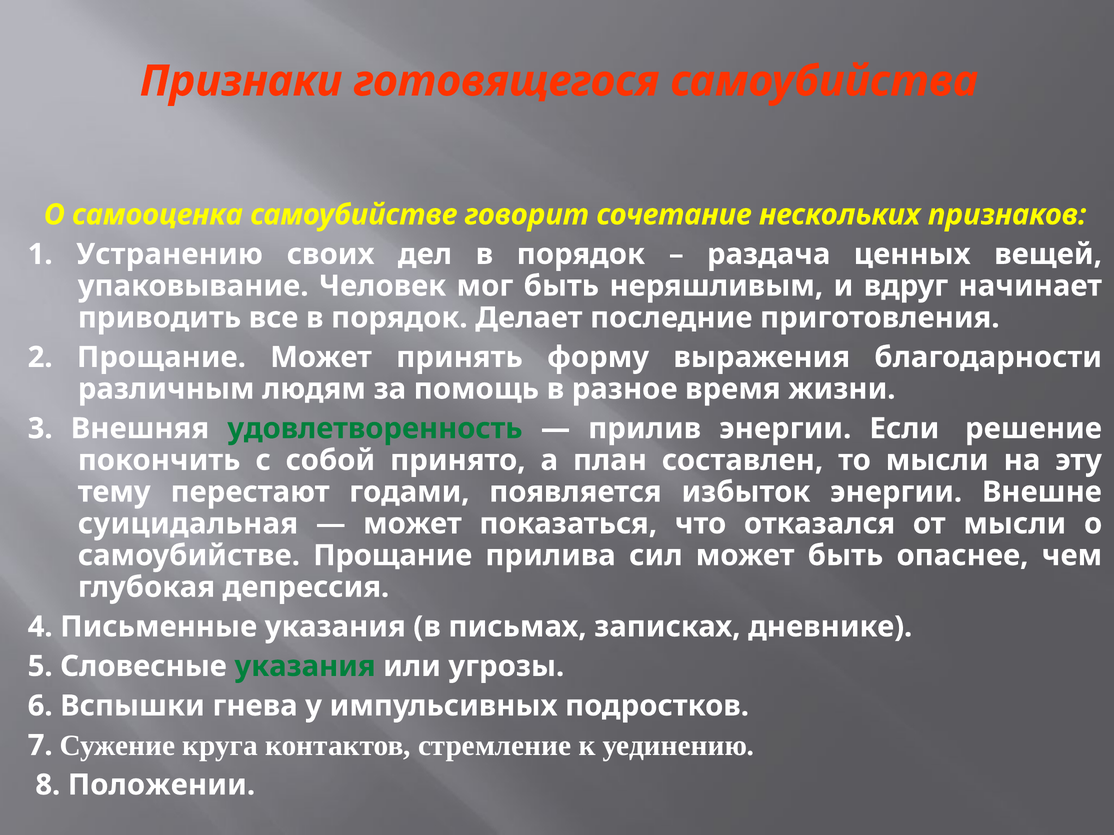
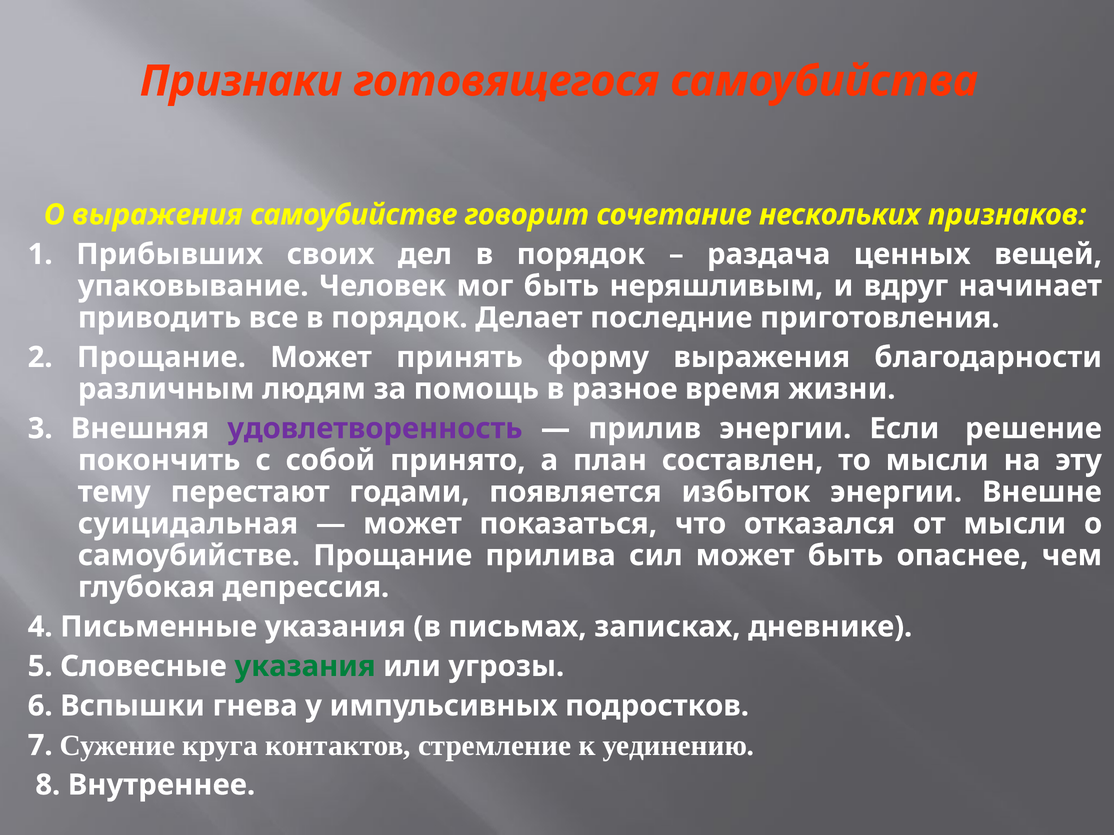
О самооценка: самооценка -> выражения (157, 215)
Устранению: Устранению -> Прибывших (170, 254)
удовлетворенность colour: green -> purple (375, 429)
Положении: Положении -> Внутреннее (161, 785)
